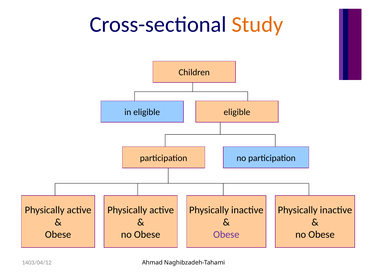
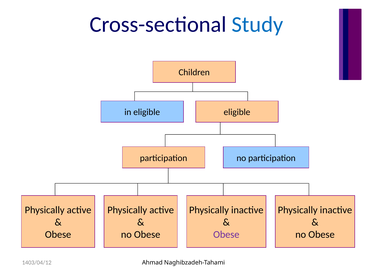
Study colour: orange -> blue (257, 25)
